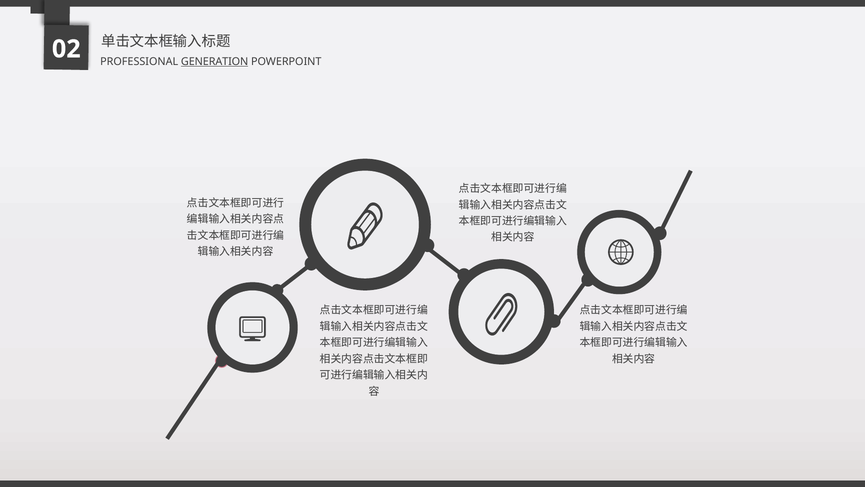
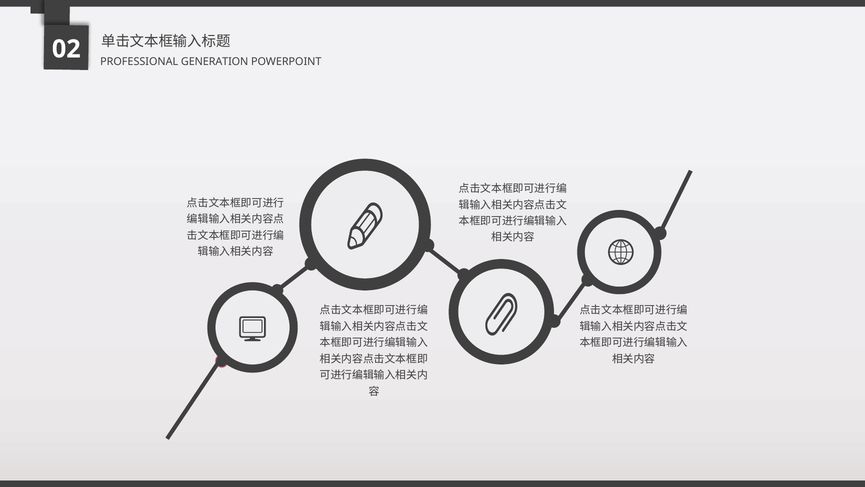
GENERATION underline: present -> none (215, 61)
